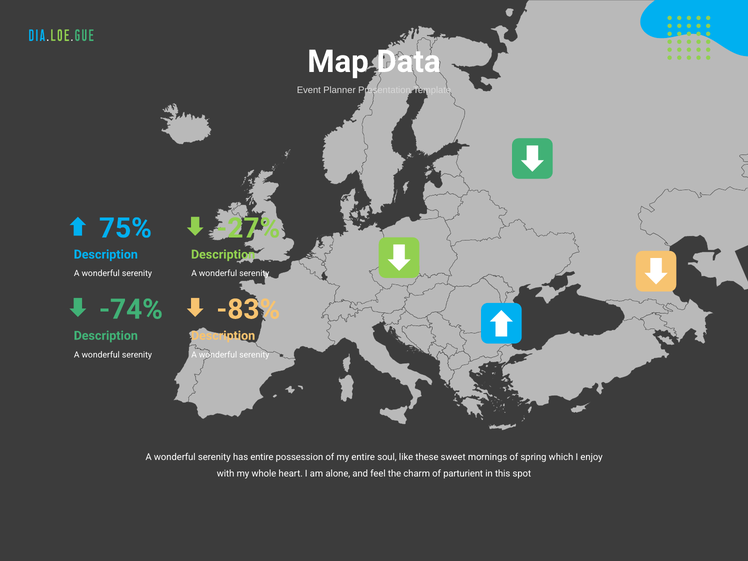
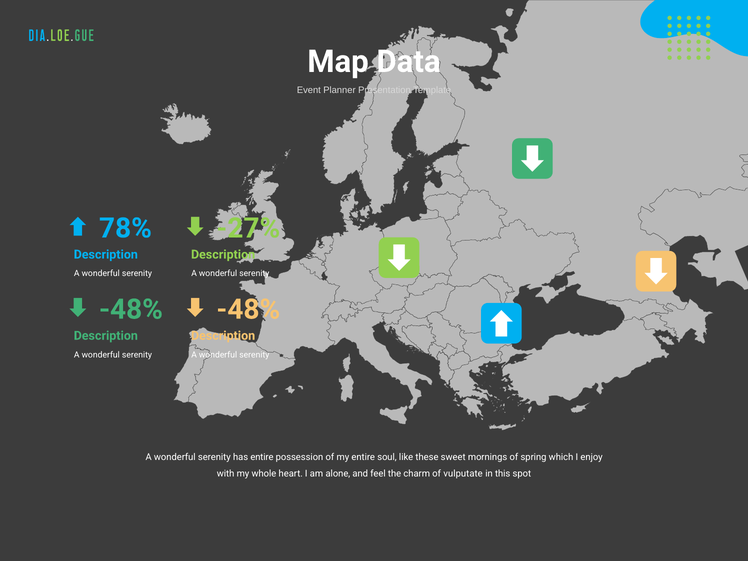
75%: 75% -> 78% (125, 228)
-74%: -74% -> -48% (131, 309)
-83%: -83% -> -48% (248, 309)
parturient: parturient -> vulputate (463, 474)
